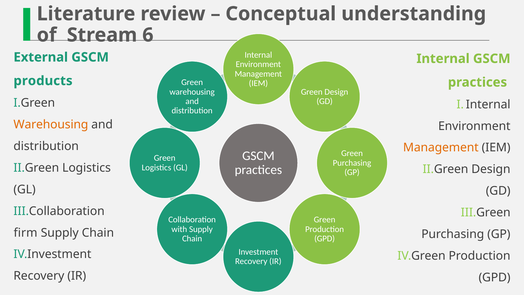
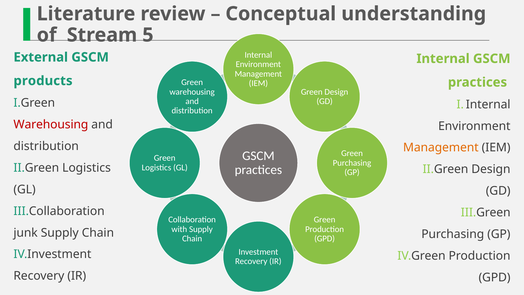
6: 6 -> 5 (148, 35)
Warehousing colour: orange -> red (51, 125)
firm: firm -> junk (26, 233)
